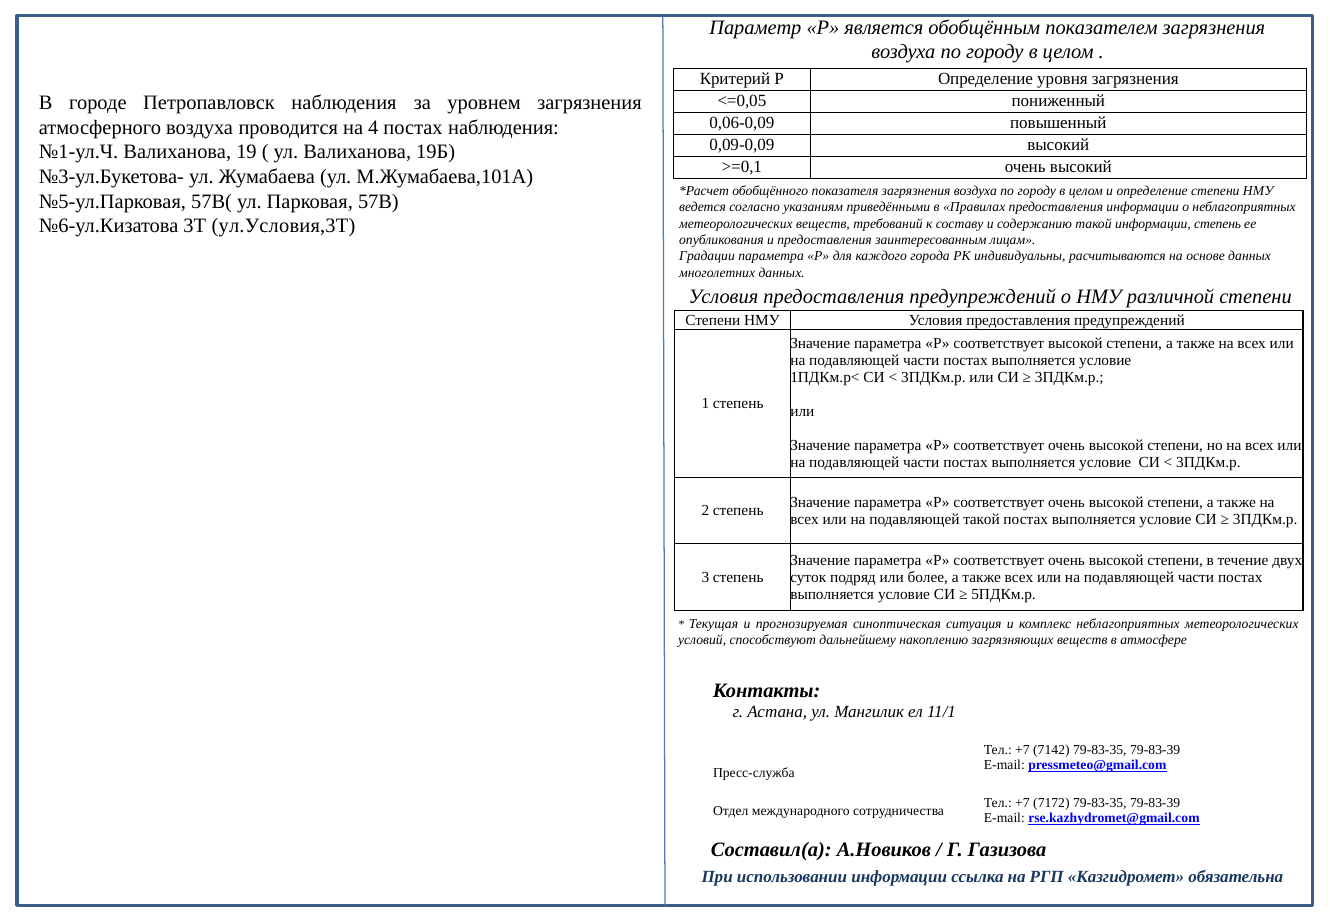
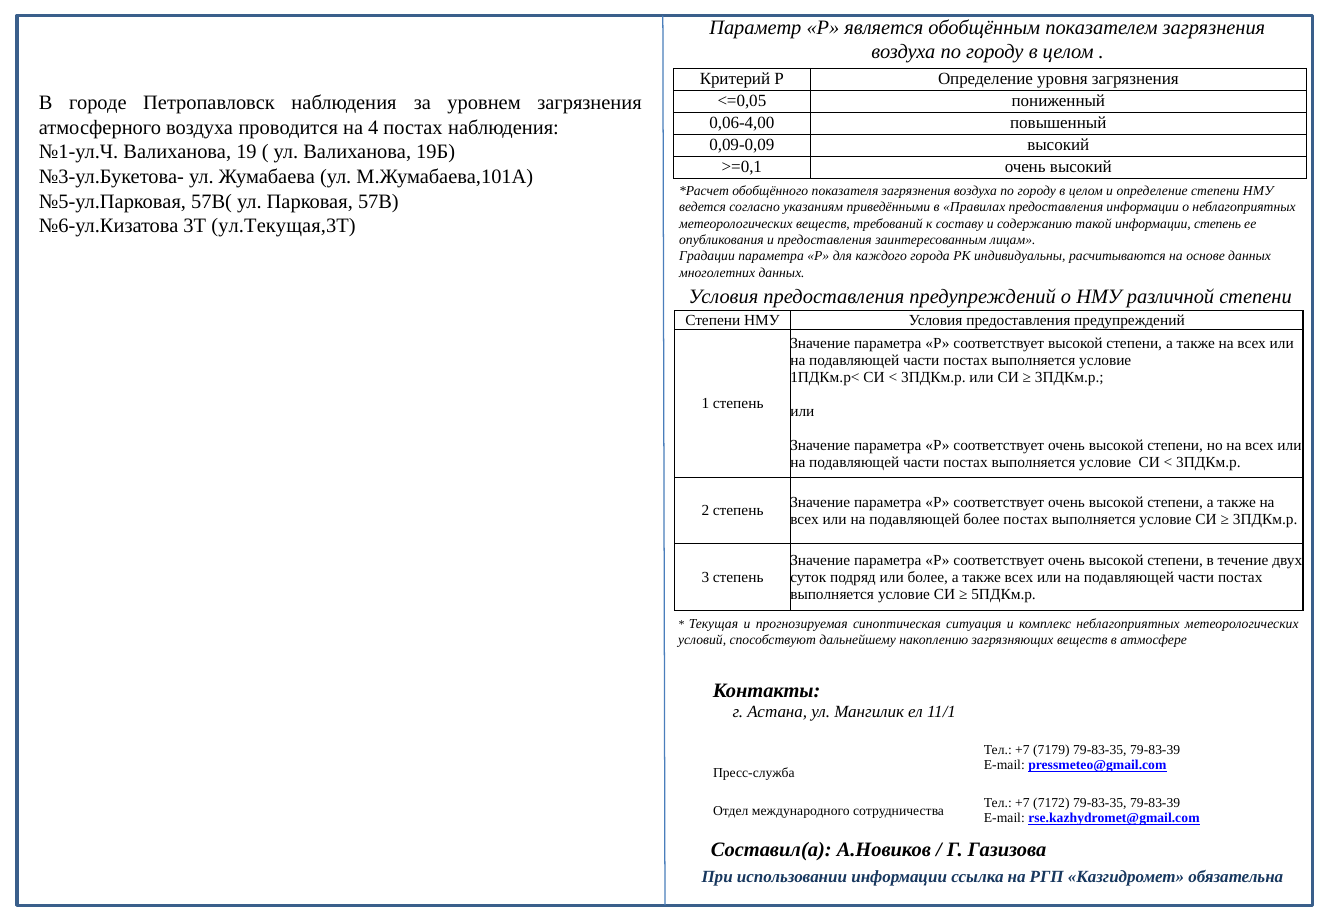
0,06-0,09: 0,06-0,09 -> 0,06-4,00 (742, 123)
ул.Условия,3Т: ул.Условия,3Т -> ул.Текущая,3Т (284, 226)
подавляющей такой: такой -> более (982, 519)
7142: 7142 -> 7179 (1051, 750)
